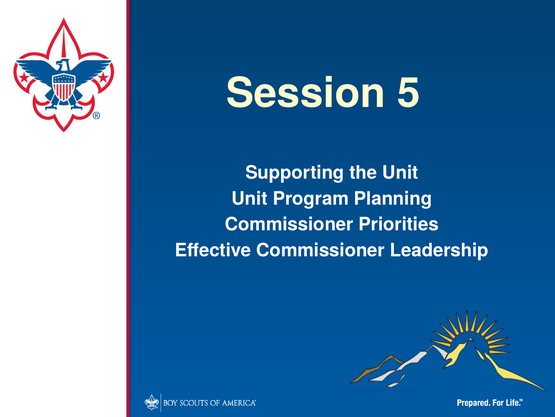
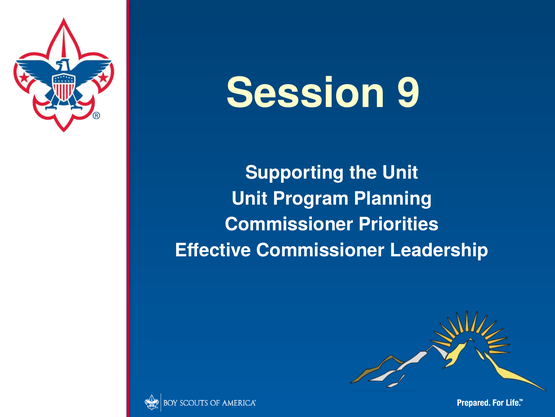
5: 5 -> 9 (409, 93)
